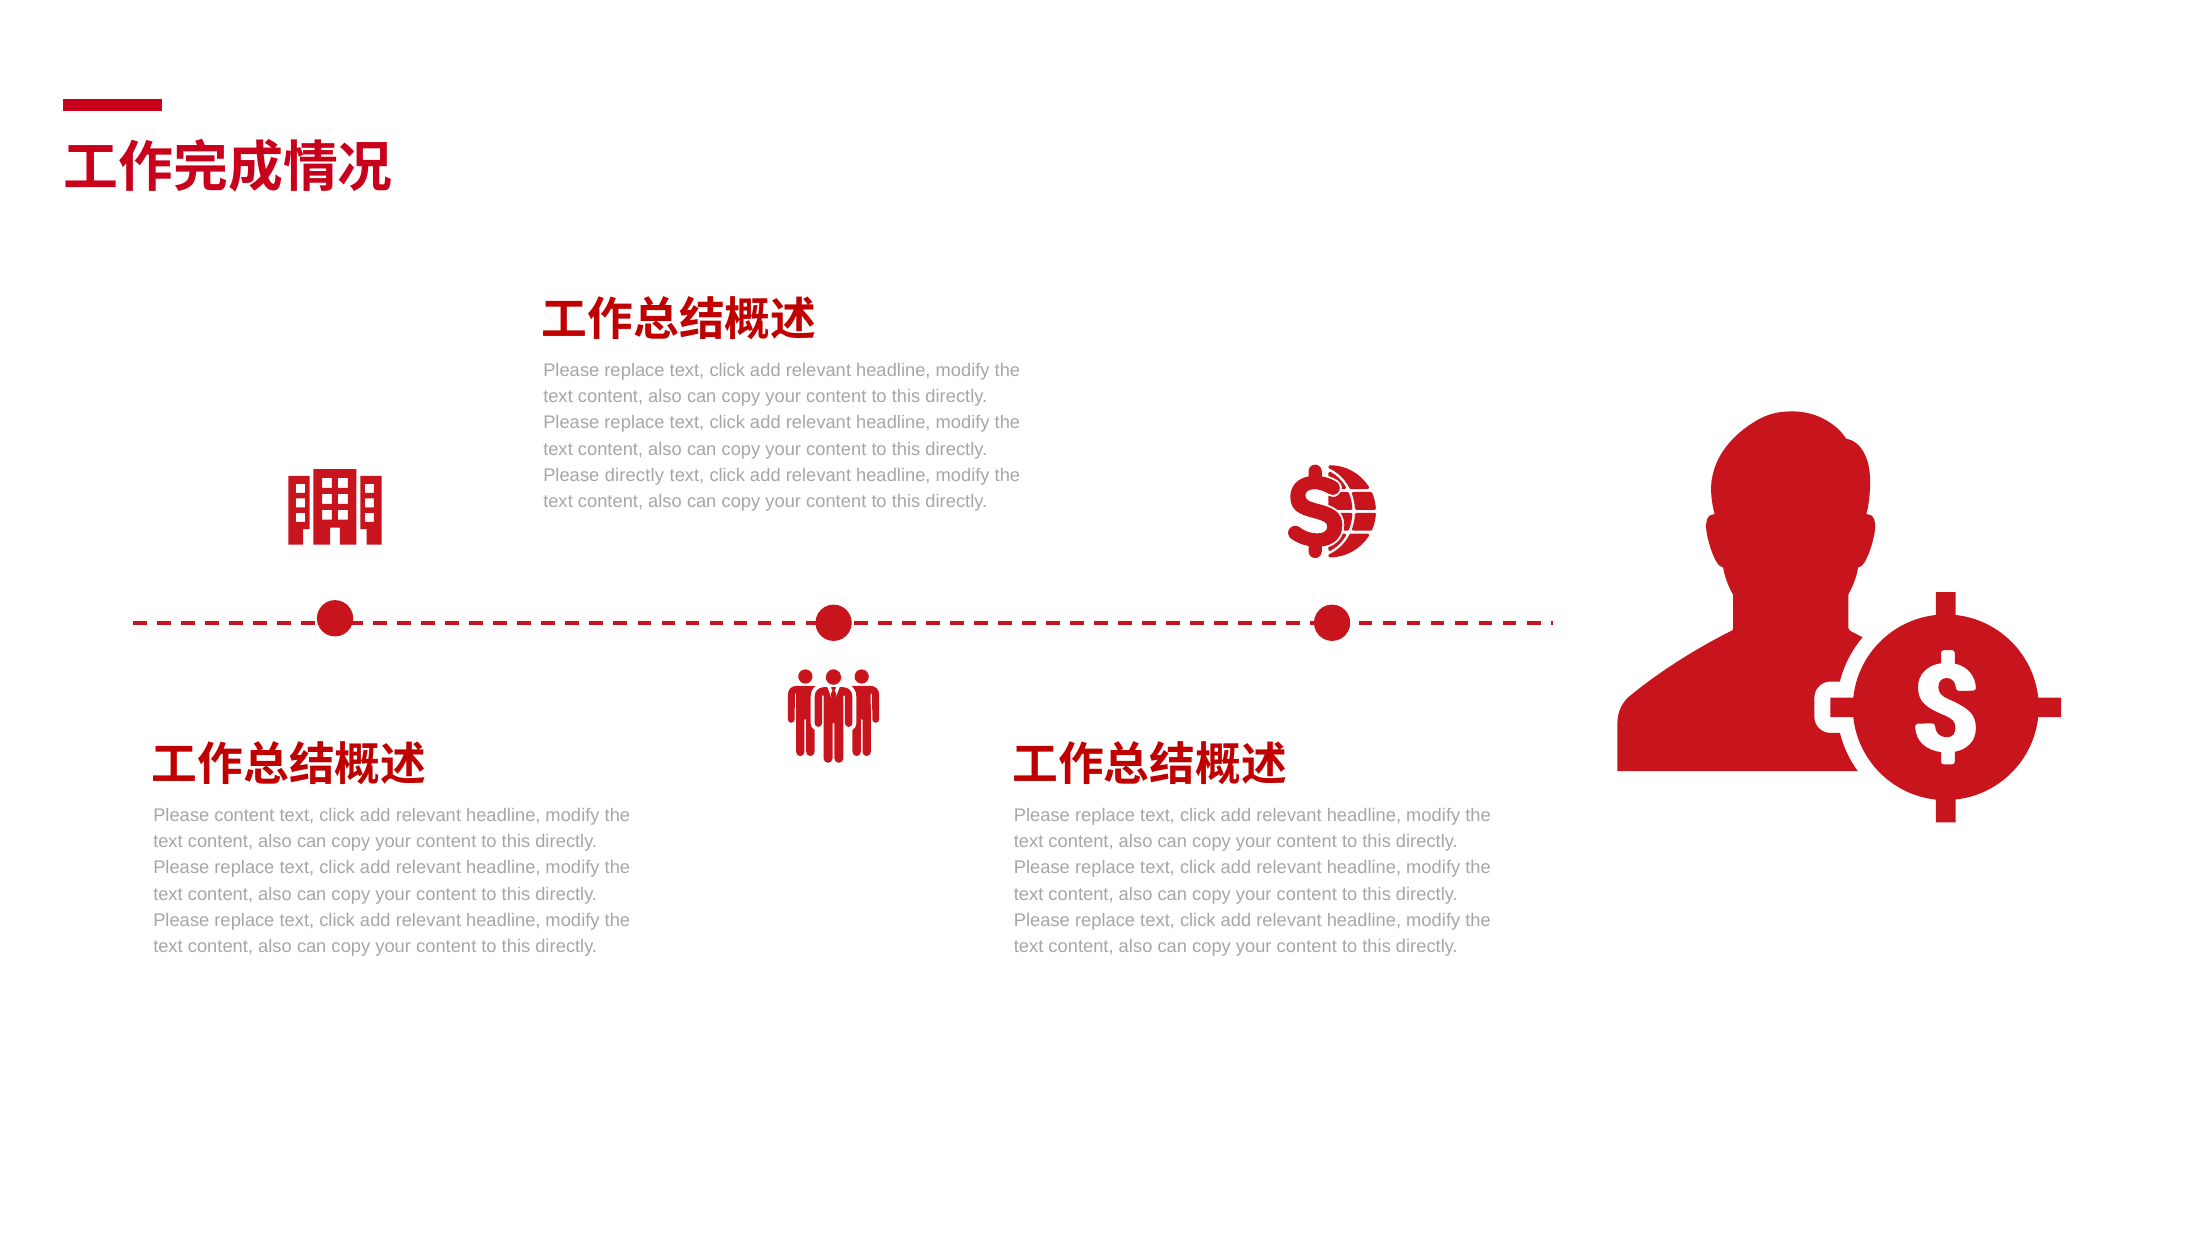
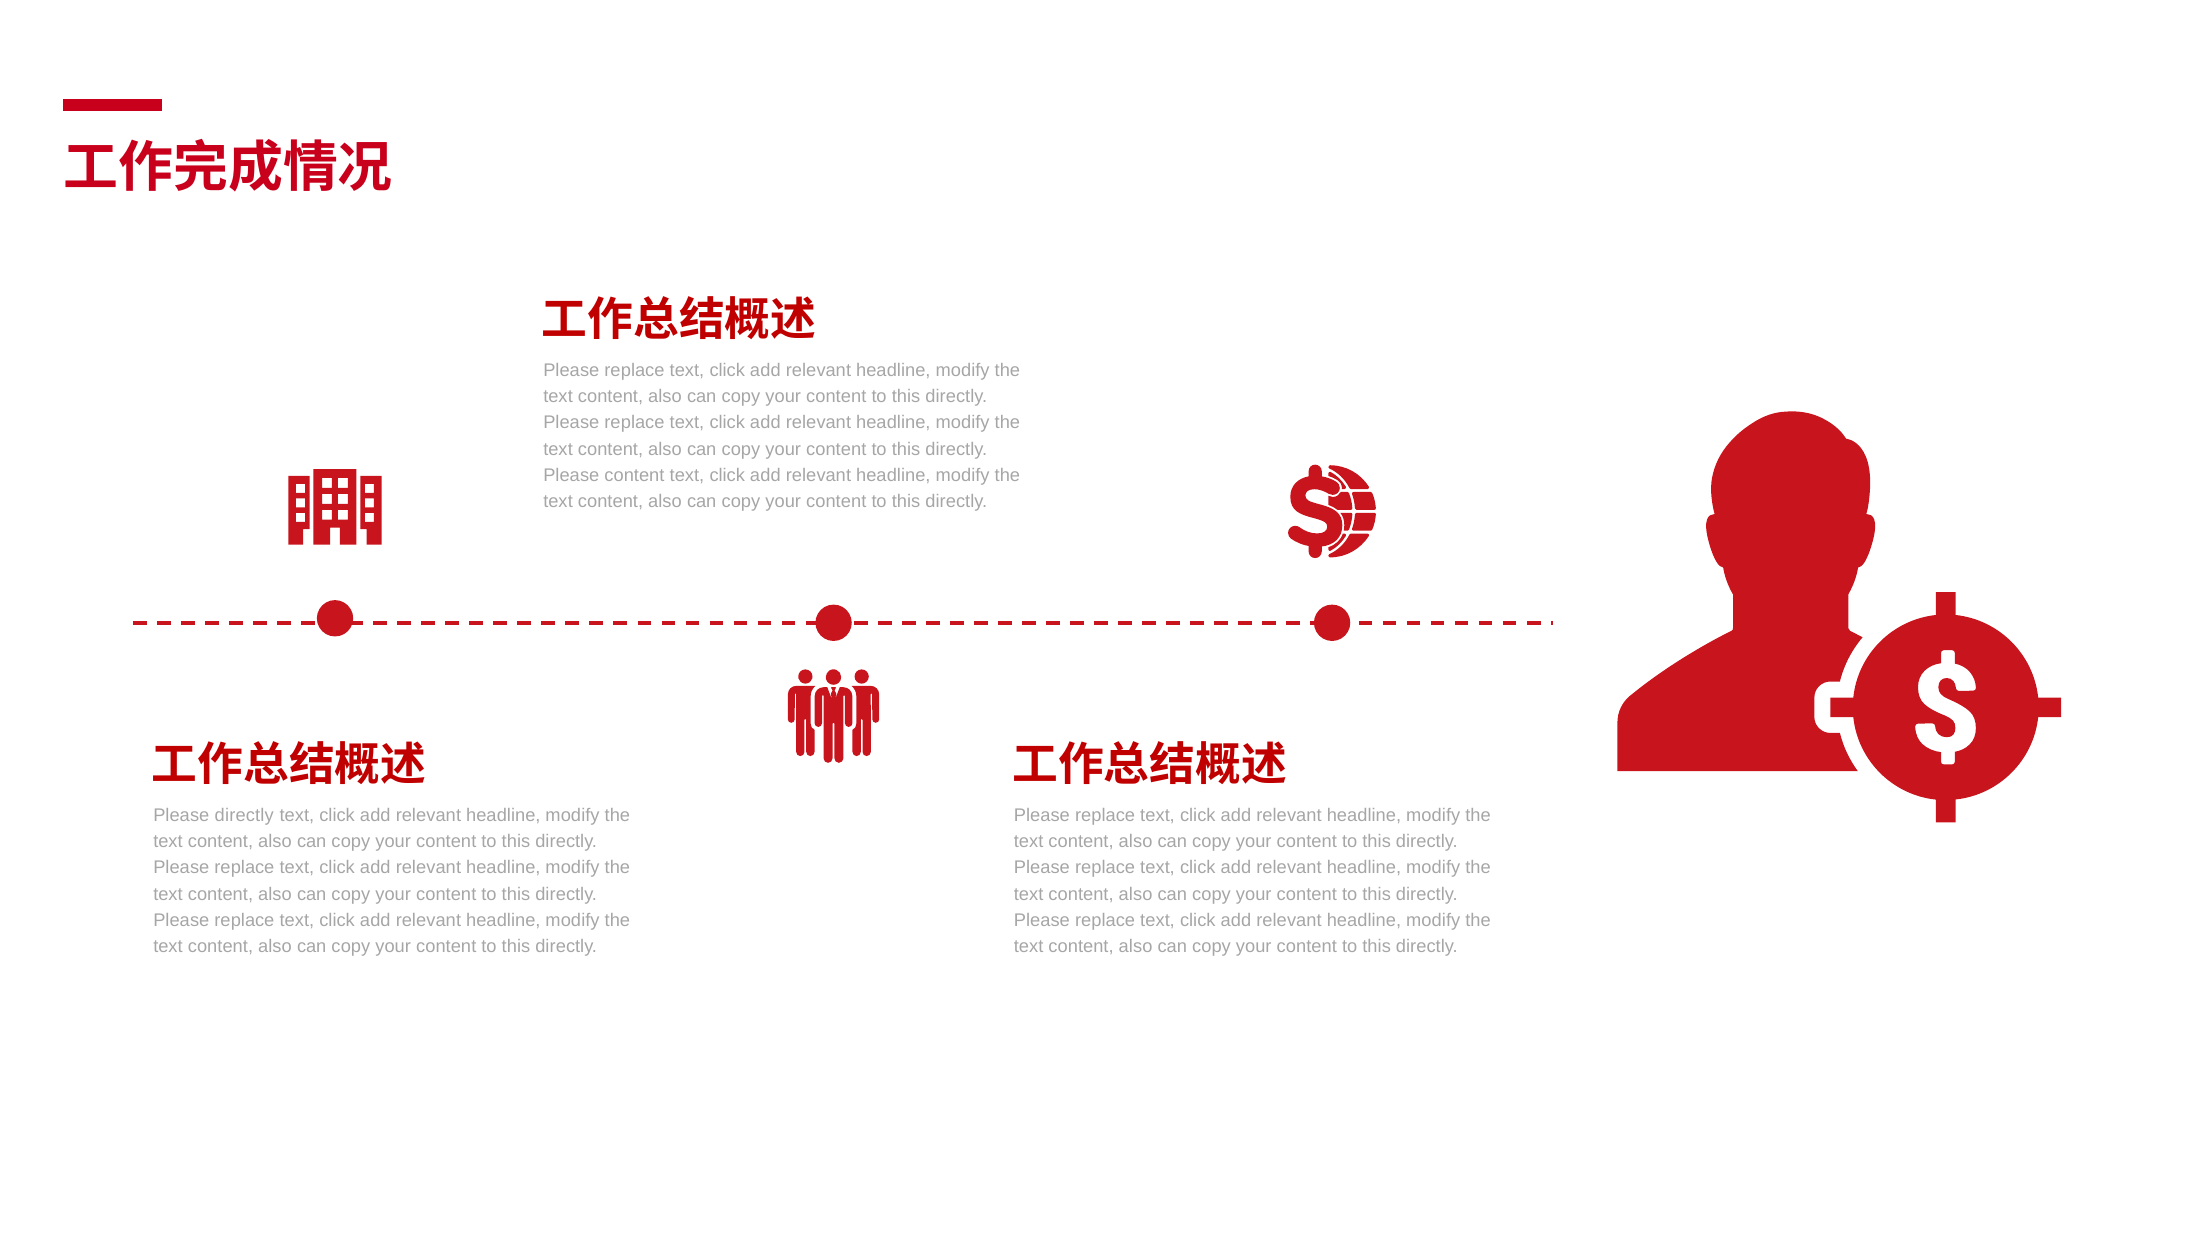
Please directly: directly -> content (634, 475)
Please content: content -> directly (244, 816)
